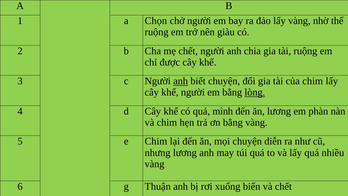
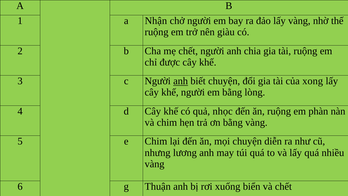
Chọn: Chọn -> Nhận (156, 21)
của chim: chim -> xong (313, 81)
lòng underline: present -> none (255, 92)
mình: mình -> nhọc (223, 111)
ăn lương: lương -> ruộng (279, 111)
